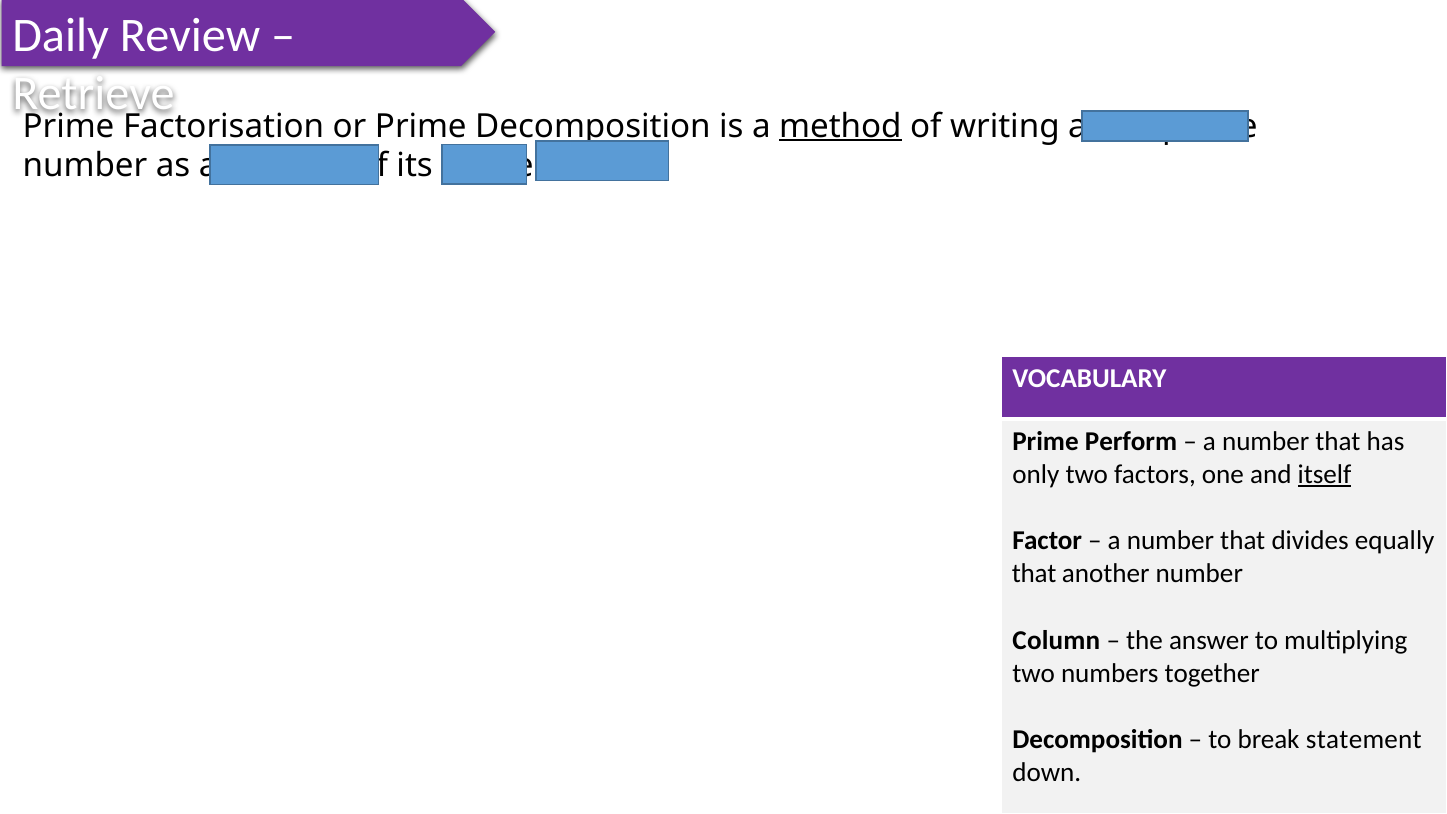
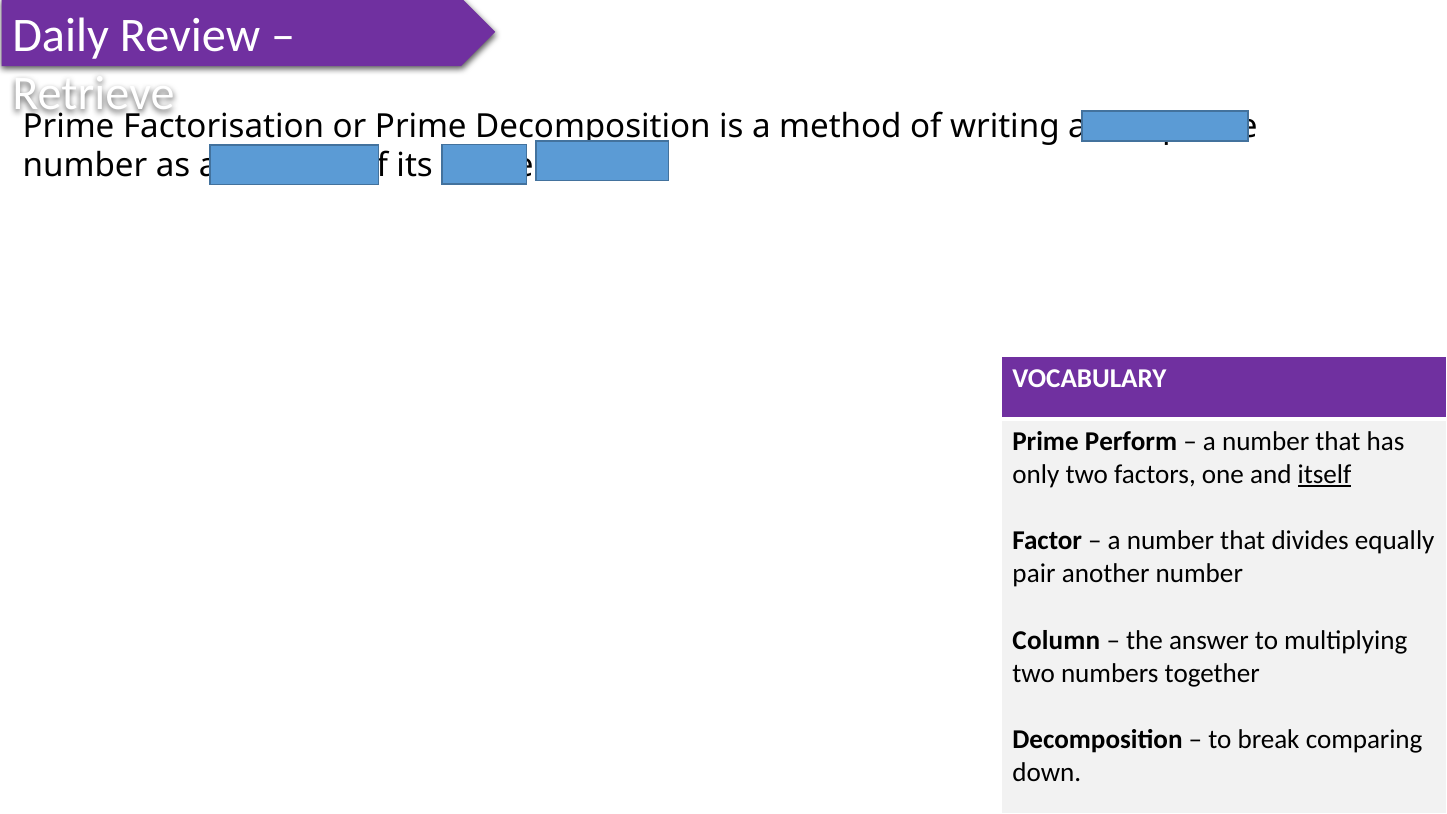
method underline: present -> none (840, 126)
that: that -> pair (1034, 574)
statement: statement -> comparing (1364, 739)
